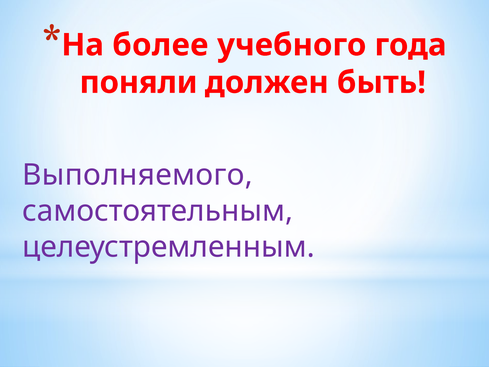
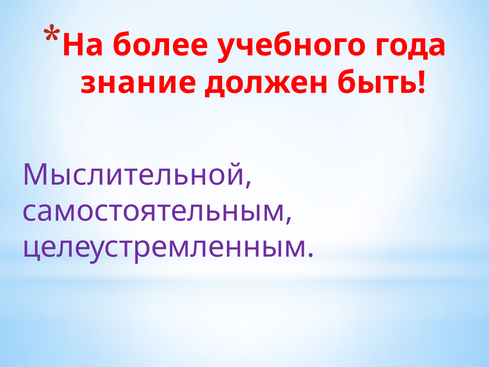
поняли: поняли -> знание (138, 83)
Выполняемого: Выполняемого -> Мыслительной (138, 175)
